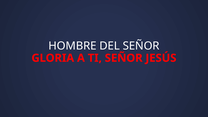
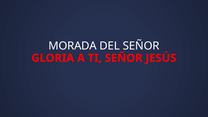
HOMBRE: HOMBRE -> MORADA (73, 46)
